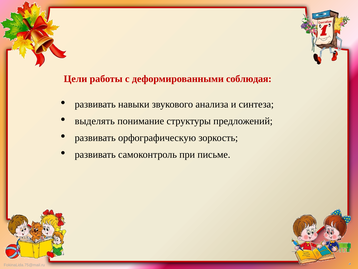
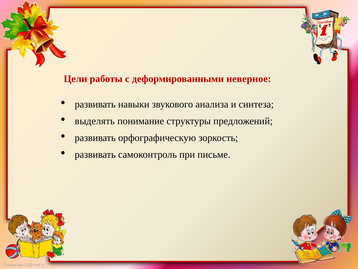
соблюдая: соблюдая -> неверное (249, 79)
